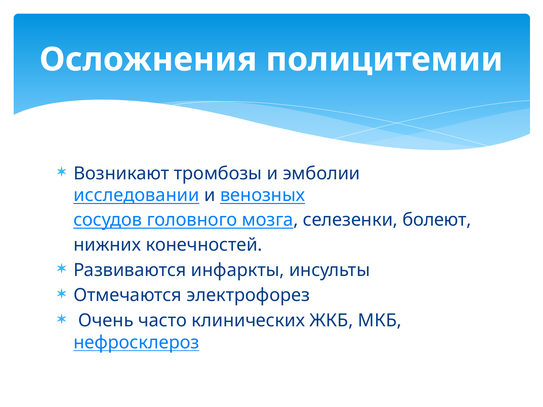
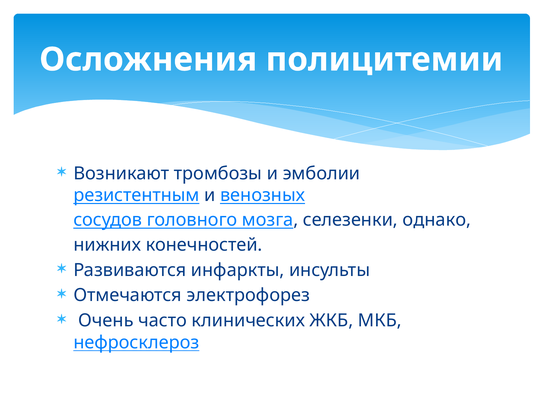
исследовании: исследовании -> резистентным (137, 195)
болеют: болеют -> однако (437, 220)
